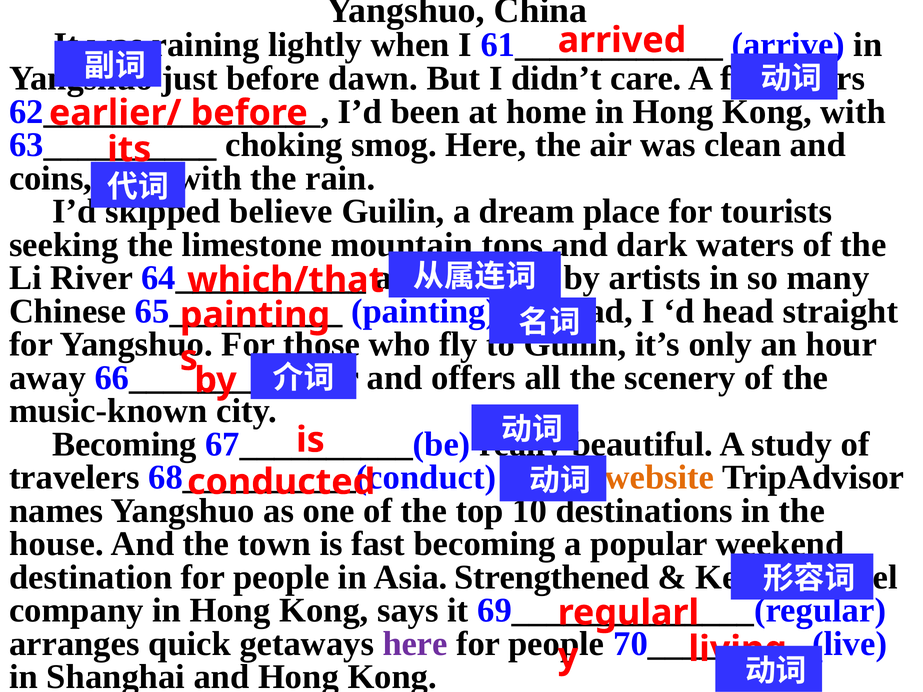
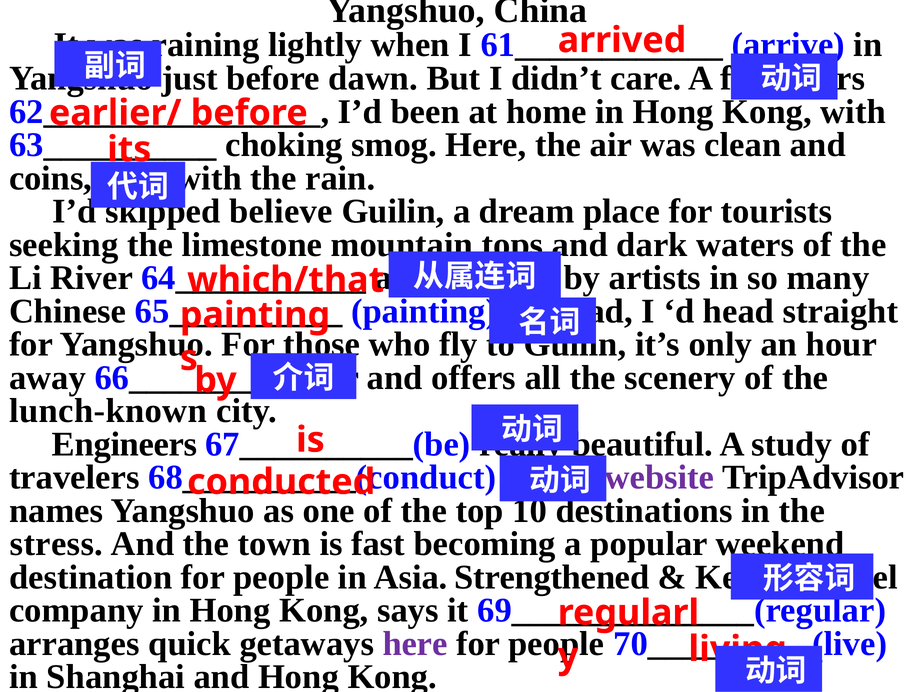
music-known: music-known -> lunch-known (108, 411)
Becoming: Becoming -> Engineers (125, 444)
website colour: orange -> purple (660, 478)
house: house -> stress (56, 544)
